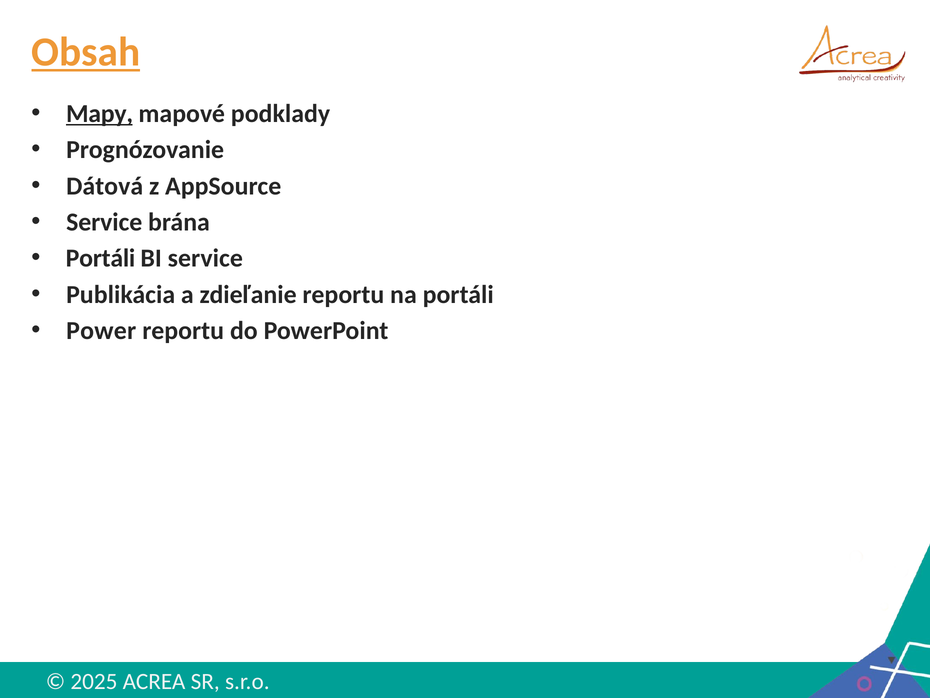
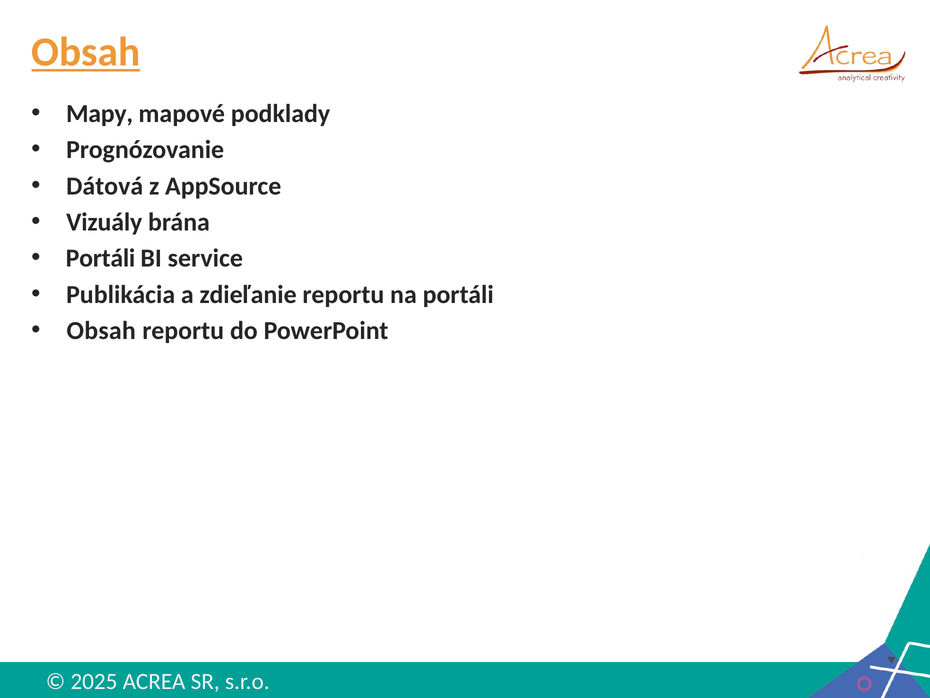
Mapy underline: present -> none (100, 114)
Service: Service -> Vizuály (104, 222)
Power: Power -> Obsah (101, 331)
